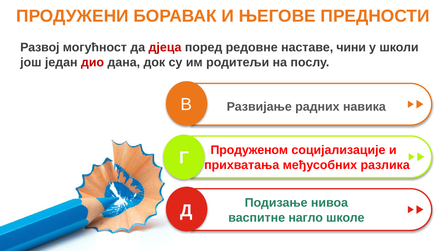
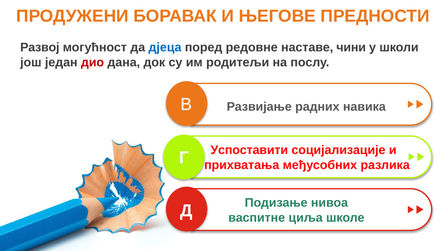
дјеца colour: red -> blue (165, 47)
Продуженом: Продуженом -> Успоставити (249, 150)
нагло: нагло -> циља (306, 218)
